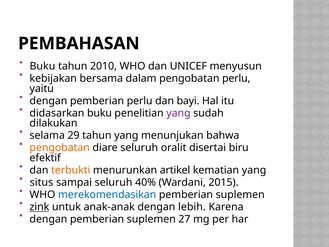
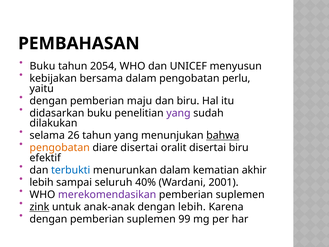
2010: 2010 -> 2054 (103, 66)
pemberian perlu: perlu -> maju (140, 101)
dan bayi: bayi -> biru (188, 101)
29: 29 -> 26 (74, 135)
bahwa underline: none -> present (223, 135)
diare seluruh: seluruh -> disertai (139, 148)
terbukti colour: orange -> blue (71, 170)
menurunkan artikel: artikel -> dalam (175, 170)
kematian yang: yang -> akhir (254, 170)
situs: situs -> lebih (42, 182)
2015: 2015 -> 2001 (224, 182)
merekomendasikan colour: blue -> purple (107, 195)
27: 27 -> 99 (184, 219)
